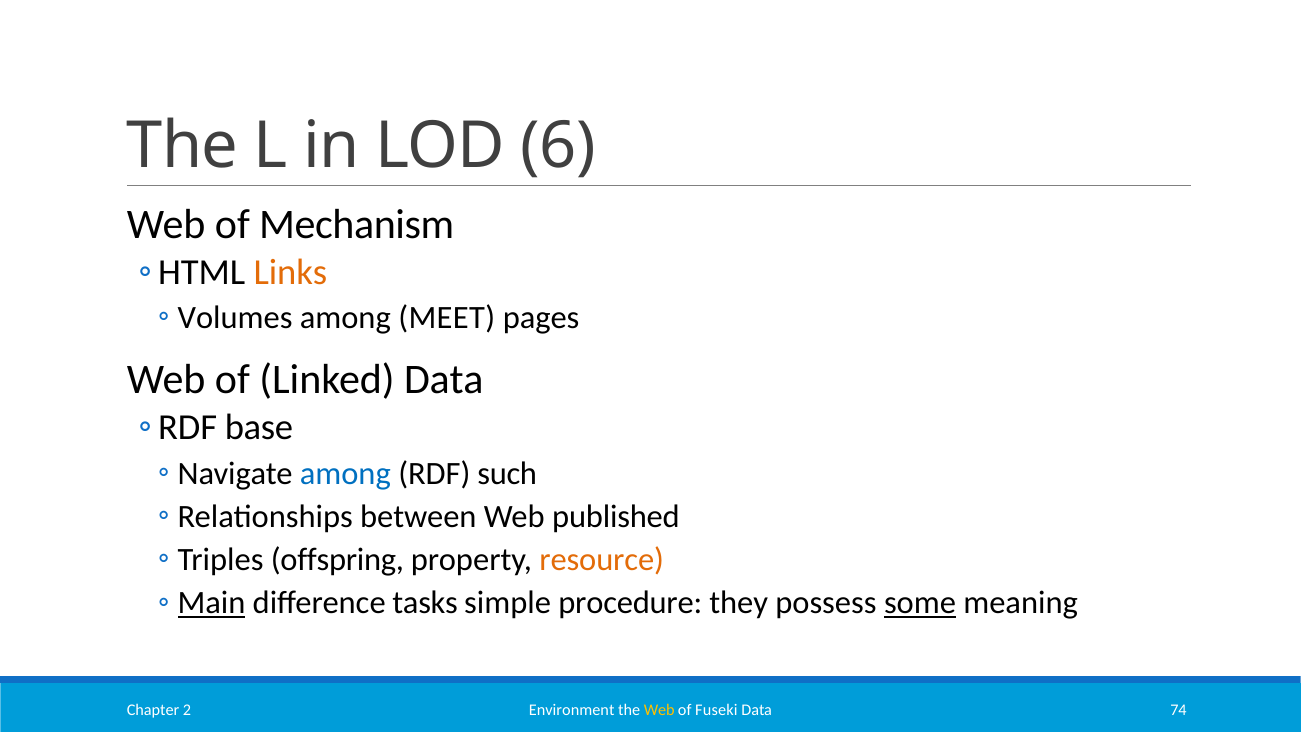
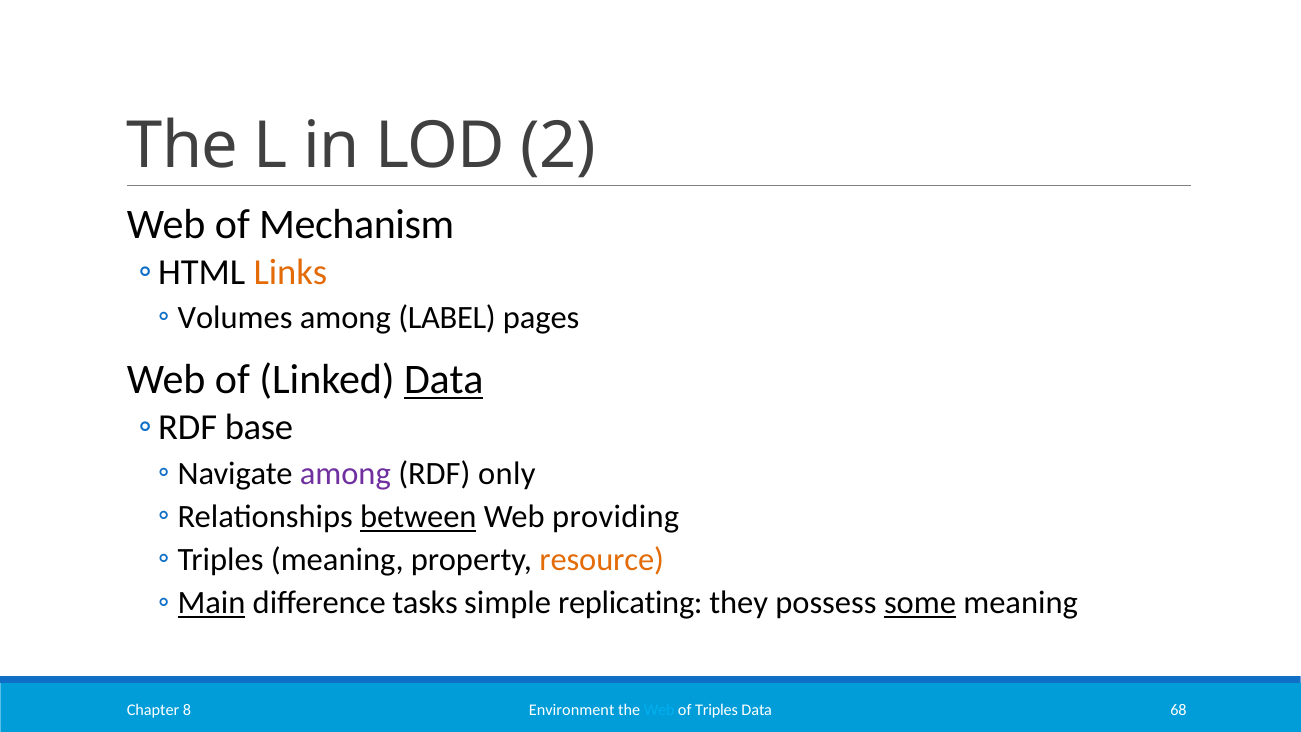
6: 6 -> 2 (558, 146)
MEET: MEET -> LABEL (447, 318)
Data underline: none -> present (444, 380)
among colour: blue -> purple (345, 473)
such: such -> only (507, 473)
between underline: none -> present (418, 516)
published: published -> providing (616, 516)
Triples offspring: offspring -> meaning (337, 560)
procedure: procedure -> replicating (630, 603)
Web colour: yellow -> light blue (659, 710)
of Fuseki: Fuseki -> Triples (717, 710)
74: 74 -> 68 (1178, 710)
2: 2 -> 8 (187, 710)
